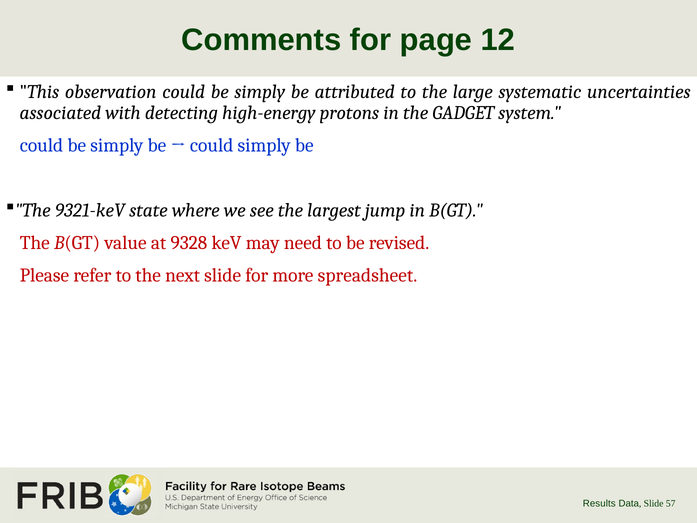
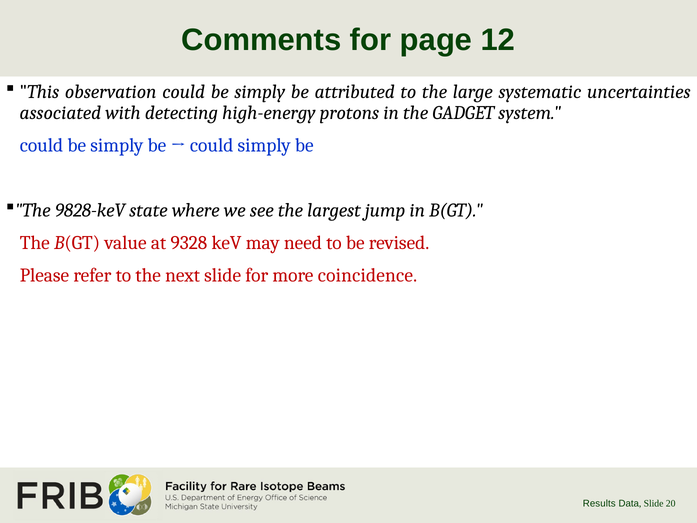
9321-keV: 9321-keV -> 9828-keV (90, 210)
spreadsheet: spreadsheet -> coincidence (367, 275)
57: 57 -> 20 (671, 504)
